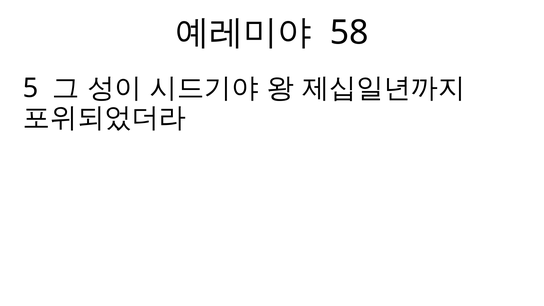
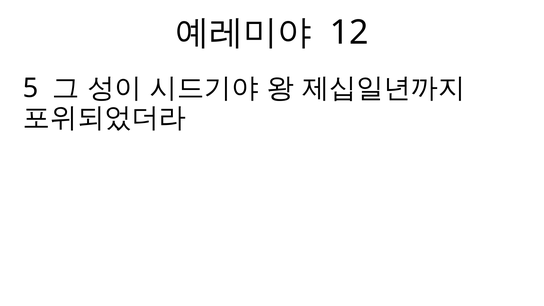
58: 58 -> 12 (349, 33)
